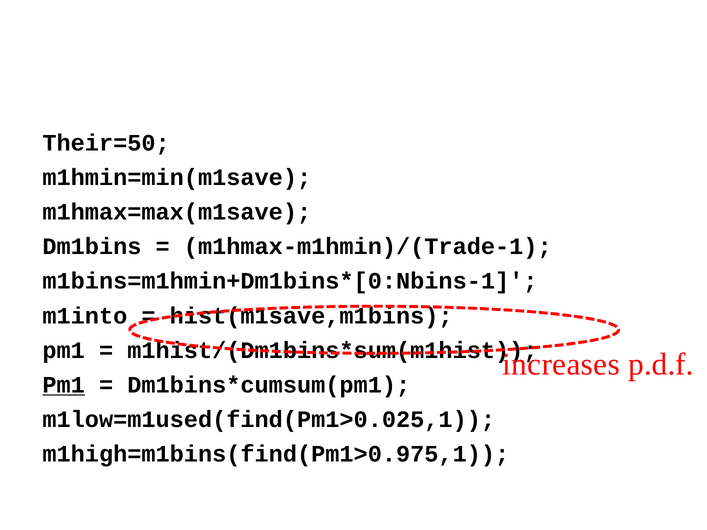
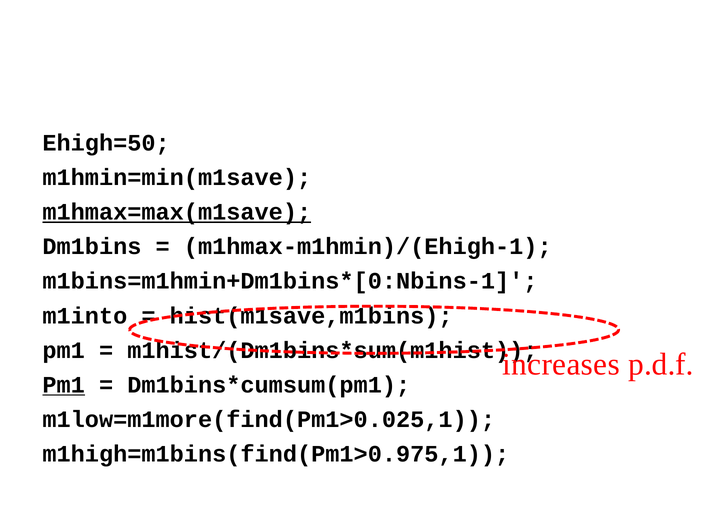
Their=50: Their=50 -> Ehigh=50 (106, 143)
m1hmax=max(m1save underline: none -> present (177, 212)
m1hmax-m1hmin)/(Trade-1: m1hmax-m1hmin)/(Trade-1 -> m1hmax-m1hmin)/(Ehigh-1 (368, 247)
m1low=m1used(find(Pm1>0.025,1: m1low=m1used(find(Pm1>0.025,1 -> m1low=m1more(find(Pm1>0.025,1 (269, 420)
